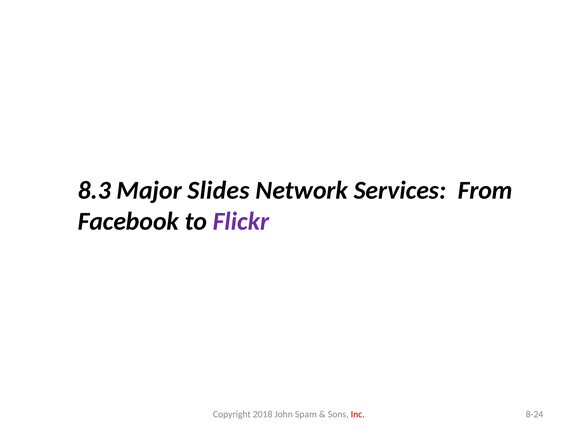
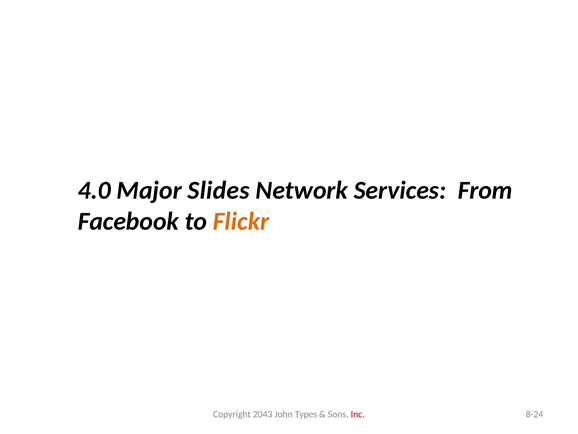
8.3: 8.3 -> 4.0 (94, 190)
Flickr colour: purple -> orange (241, 221)
2018: 2018 -> 2043 (263, 414)
Spam: Spam -> Types (306, 414)
